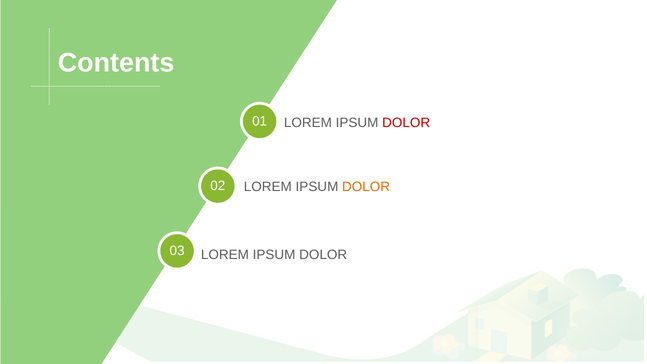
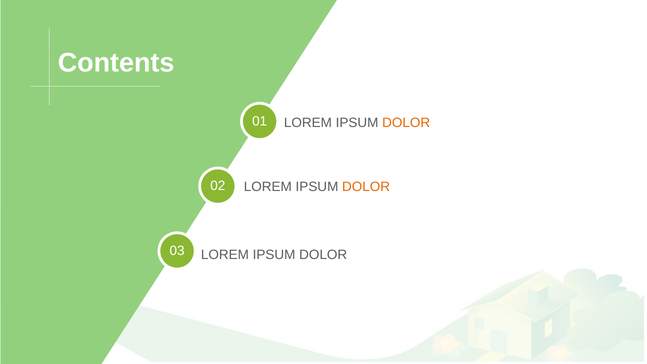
DOLOR colour: red -> orange (406, 123)
